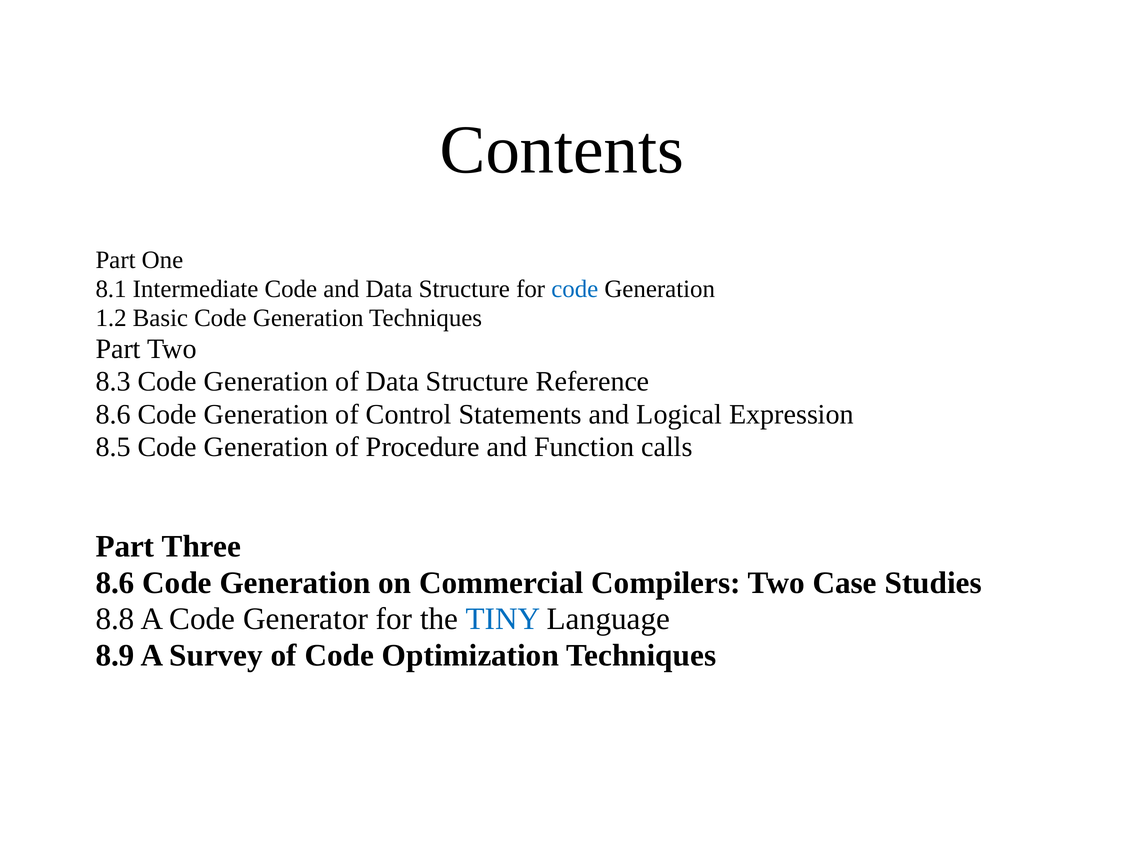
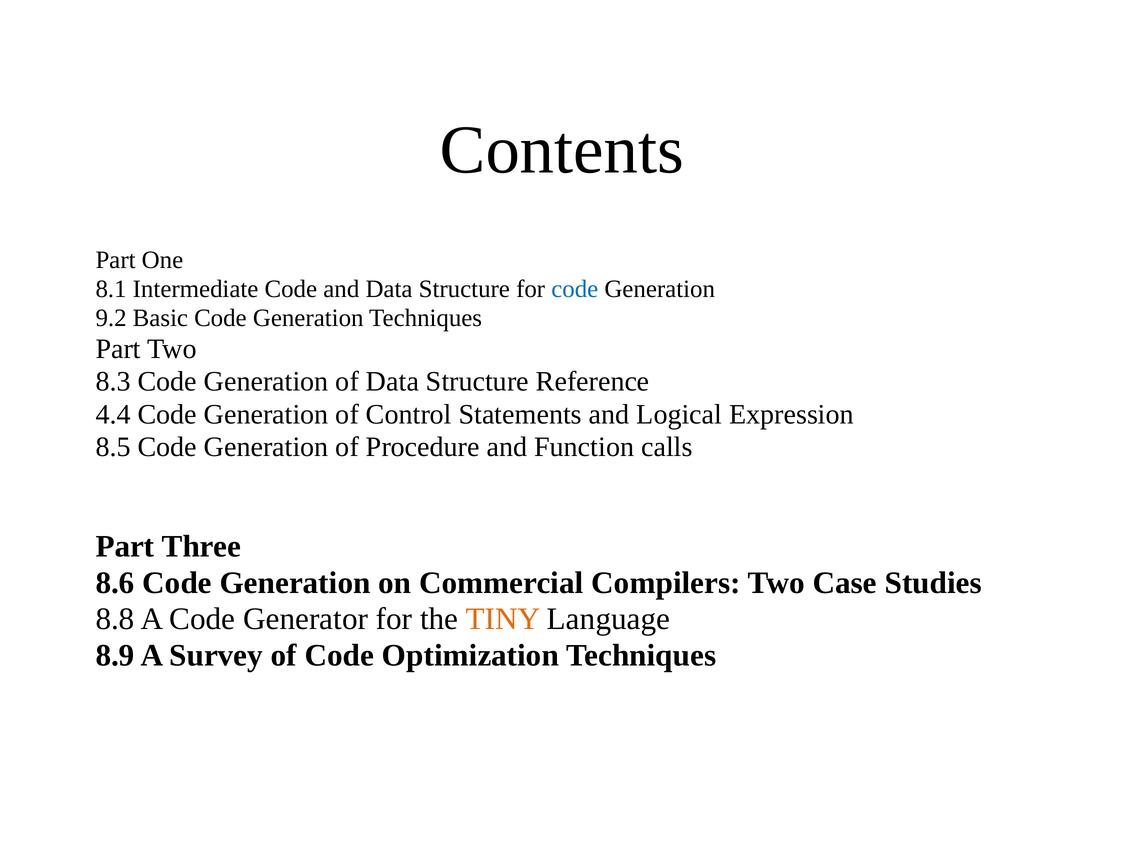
1.2: 1.2 -> 9.2 (111, 318)
8.6: 8.6 -> 4.4 (113, 414)
TINY colour: blue -> orange (503, 619)
